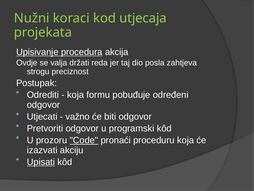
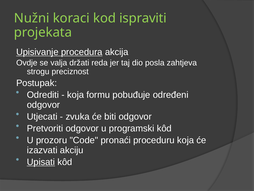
utjecaja: utjecaja -> ispraviti (143, 18)
važno: važno -> zvuka (78, 116)
Code underline: present -> none (84, 140)
